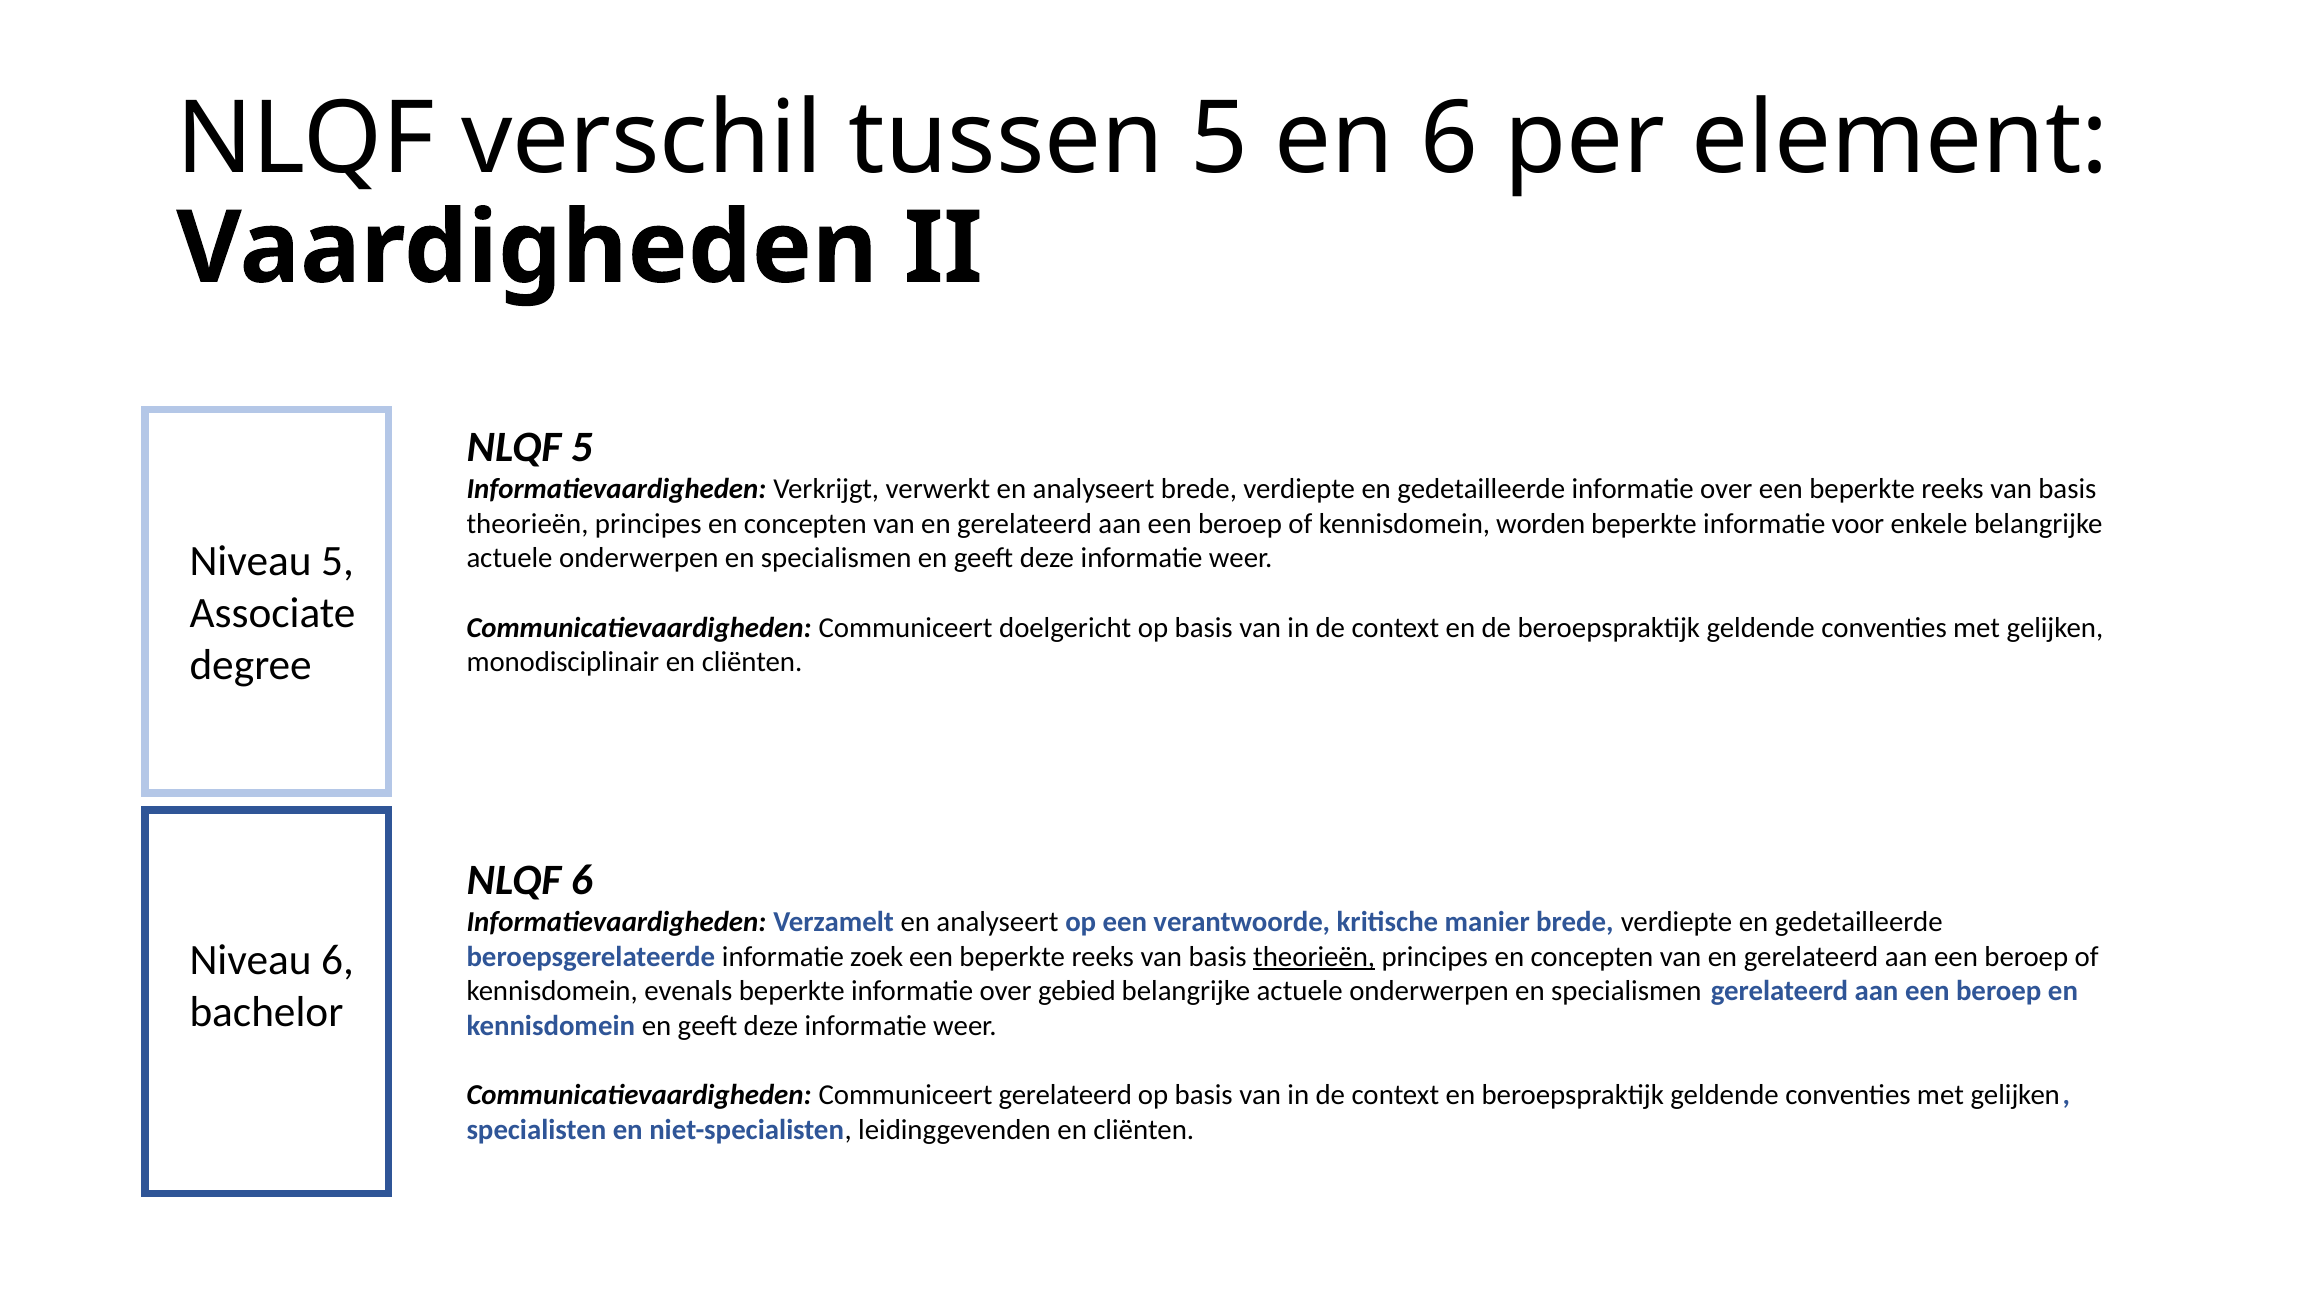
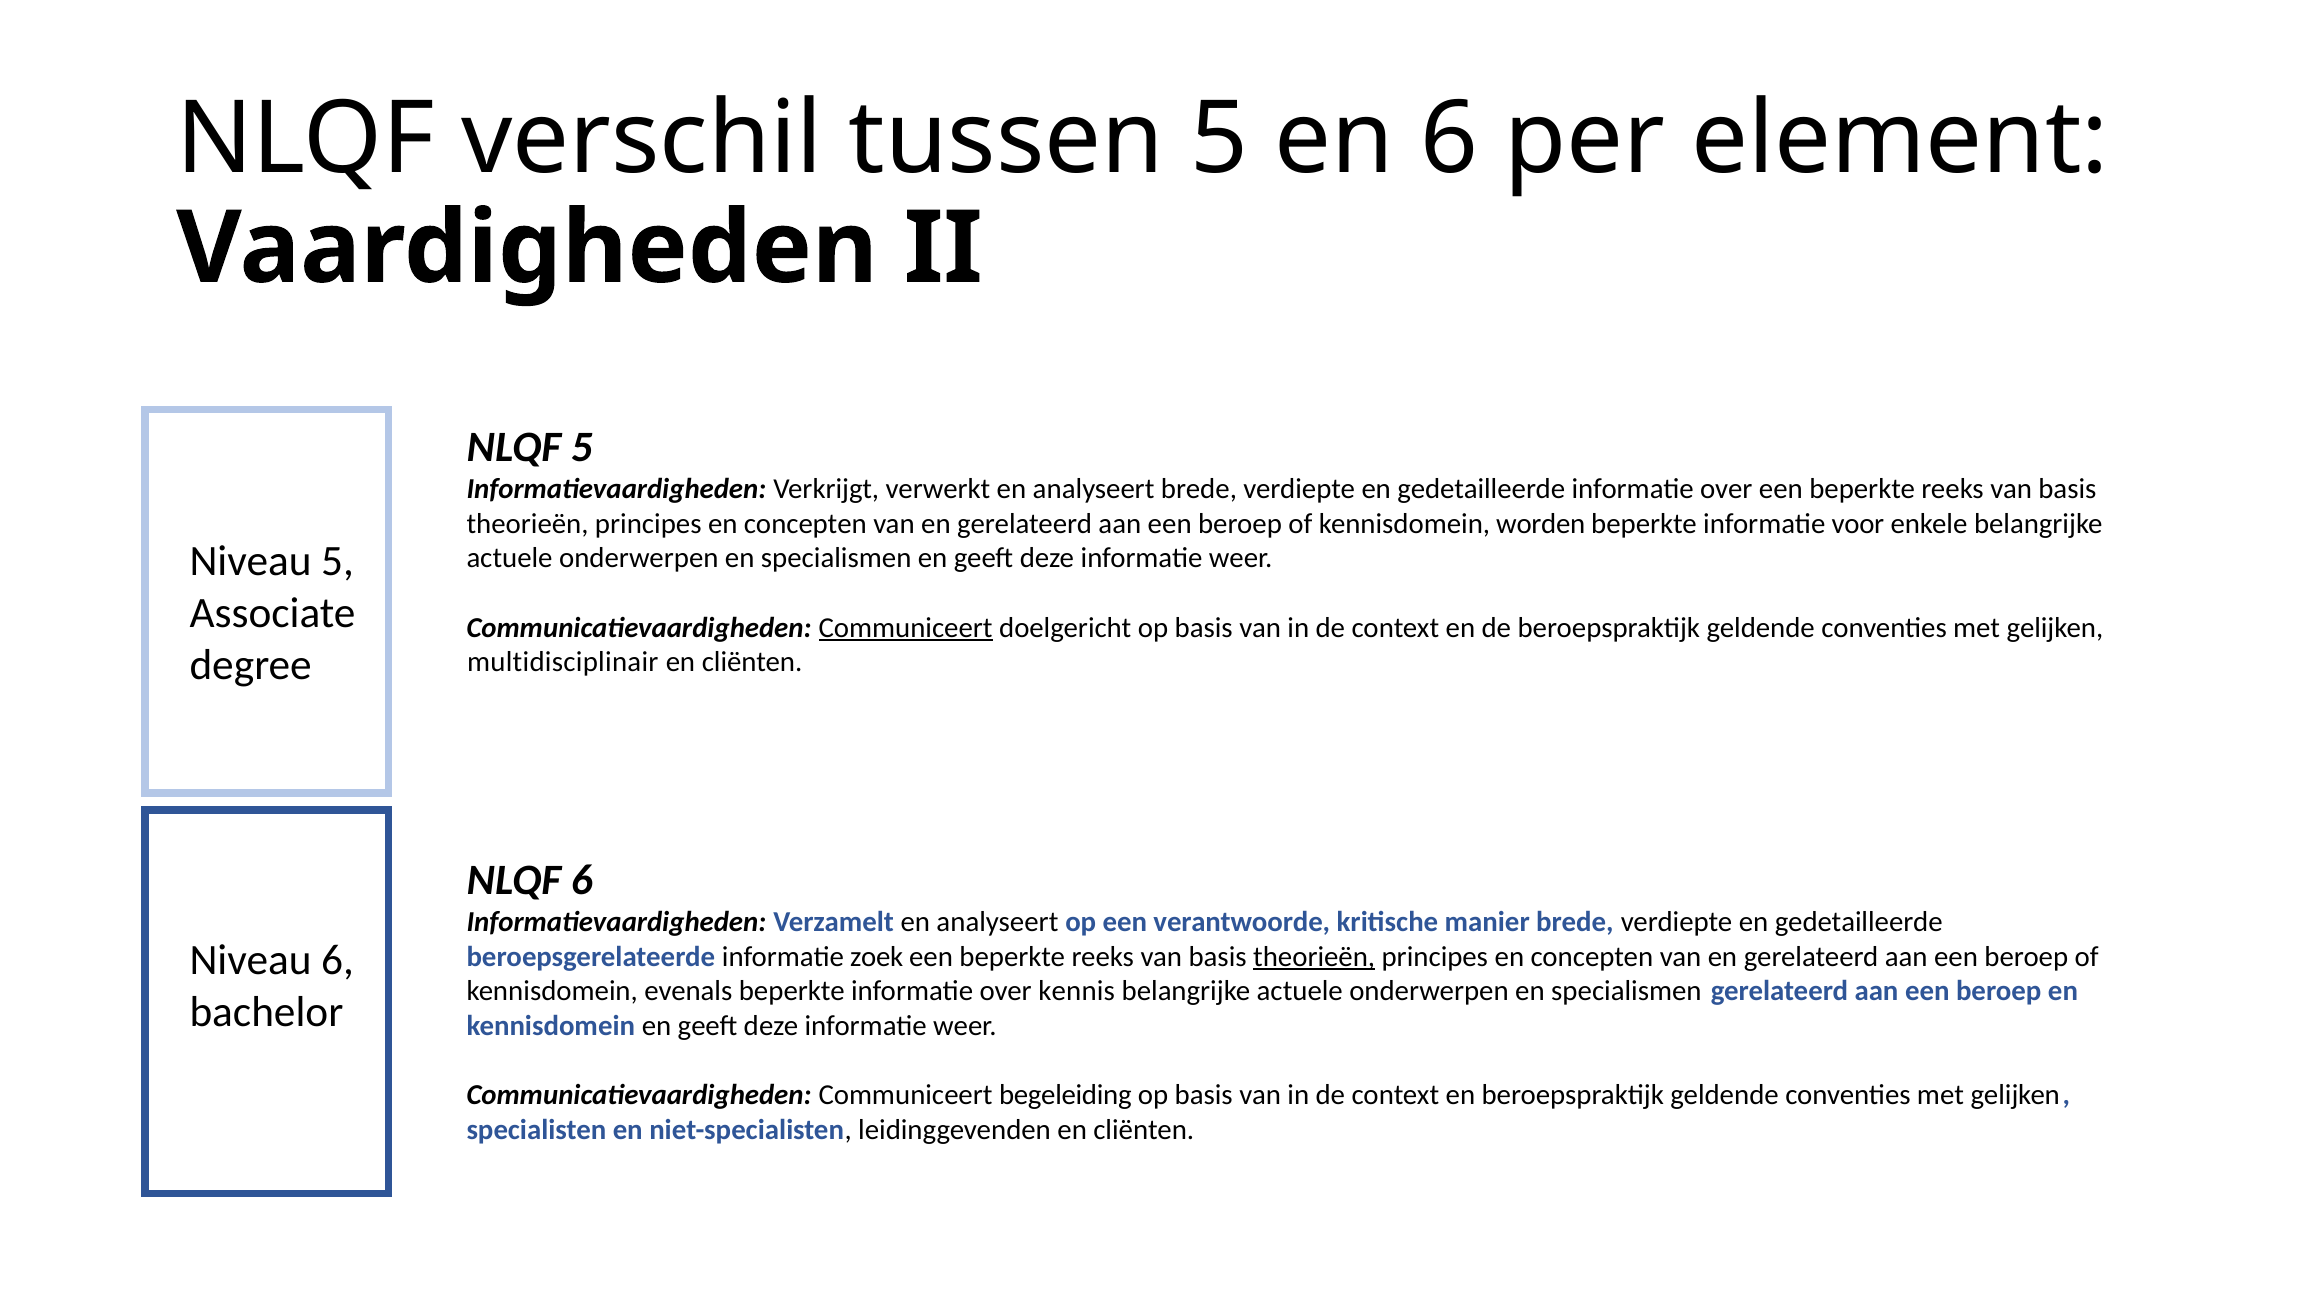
Communiceert underline: none -> present (906, 628)
monodisciplinair: monodisciplinair -> multidisciplinair (563, 663)
gebied: gebied -> kennis (1077, 992)
Communiceert gerelateerd: gerelateerd -> begeleiding (1065, 1096)
